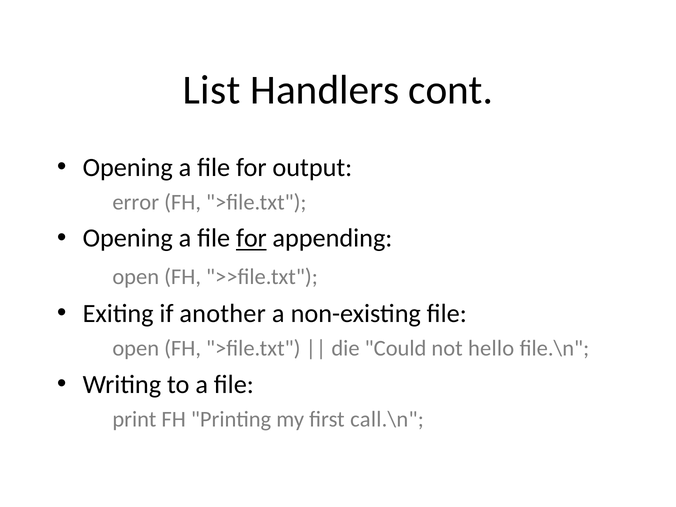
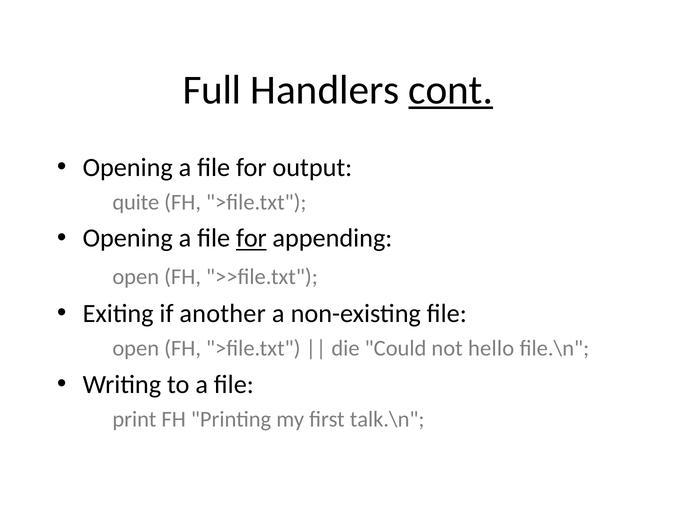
List: List -> Full (212, 90)
cont underline: none -> present (451, 90)
error: error -> quite (136, 202)
call.\n: call.\n -> talk.\n (387, 419)
